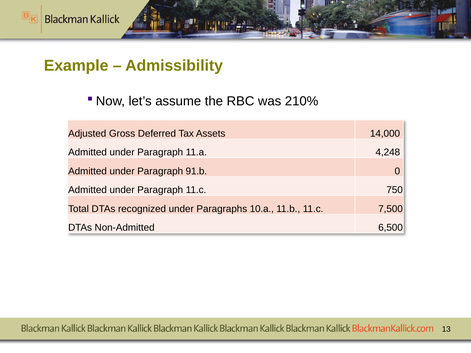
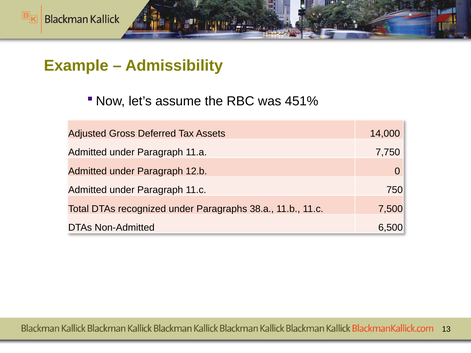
210%: 210% -> 451% (302, 101)
4,248: 4,248 -> 7,750 (388, 153)
91.b: 91.b -> 12.b (196, 171)
10.a: 10.a -> 38.a (262, 209)
